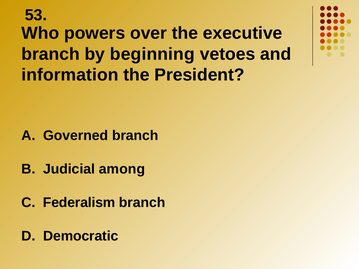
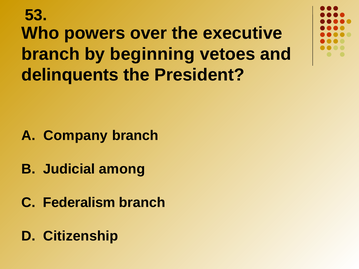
information: information -> delinquents (70, 75)
Governed: Governed -> Company (76, 136)
Democratic: Democratic -> Citizenship (81, 236)
